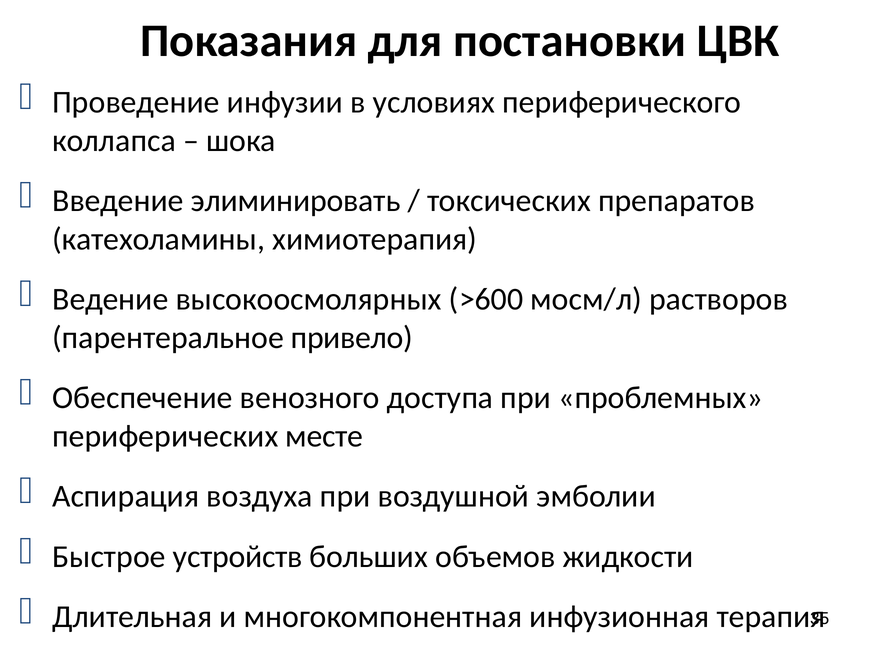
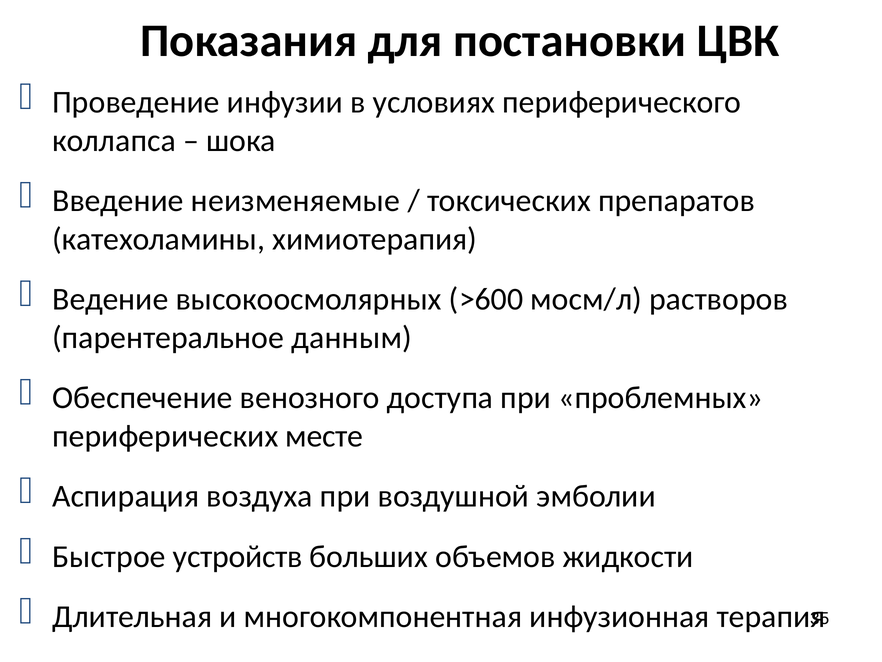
элиминировать: элиминировать -> неизменяемые (296, 201)
привело: привело -> данным (352, 337)
